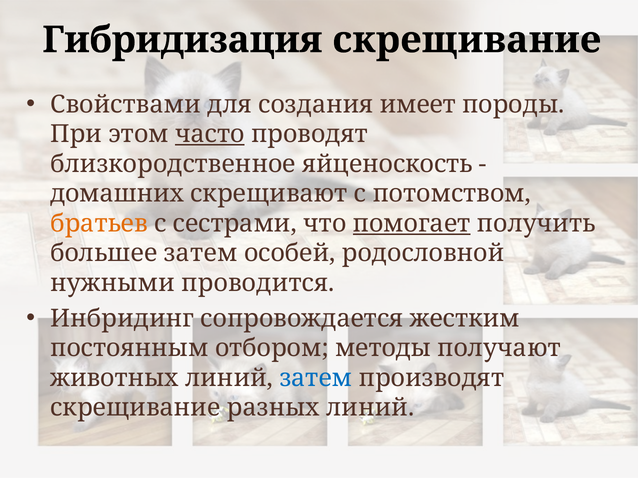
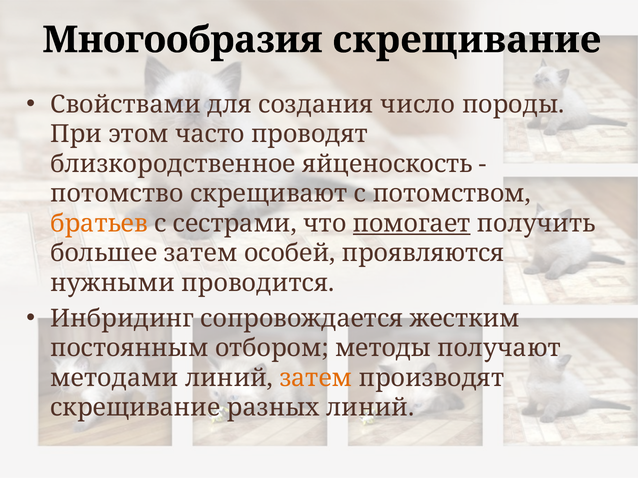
Гибридизация: Гибридизация -> Многообразия (182, 40)
имеет: имеет -> число (418, 105)
часто underline: present -> none (210, 134)
домашних: домашних -> потомство (117, 194)
родословной: родословной -> проявляются (423, 253)
животных: животных -> методами (114, 378)
затем colour: blue -> orange (316, 378)
